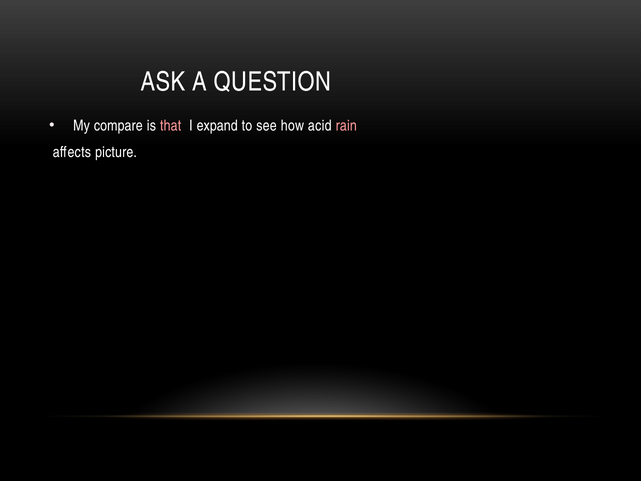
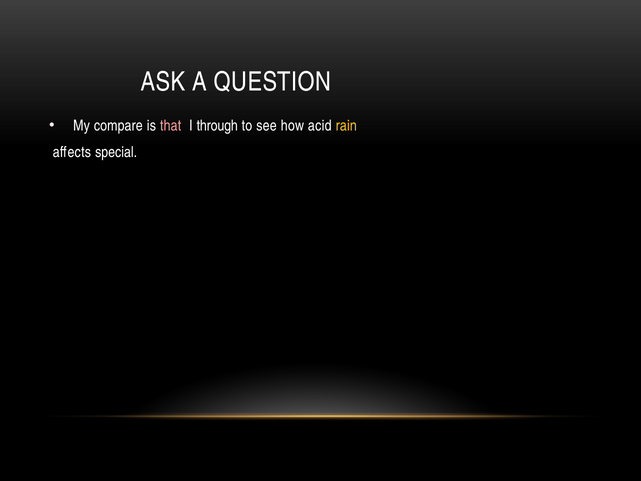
expand: expand -> through (217, 126)
rain colour: pink -> yellow (346, 126)
picture: picture -> special (116, 152)
